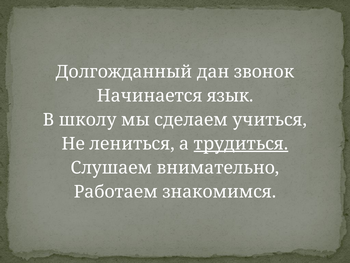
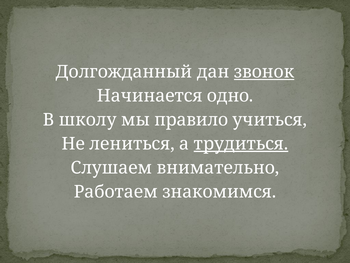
звонок underline: none -> present (264, 72)
язык: язык -> одно (230, 96)
сделаем: сделаем -> правило (191, 120)
